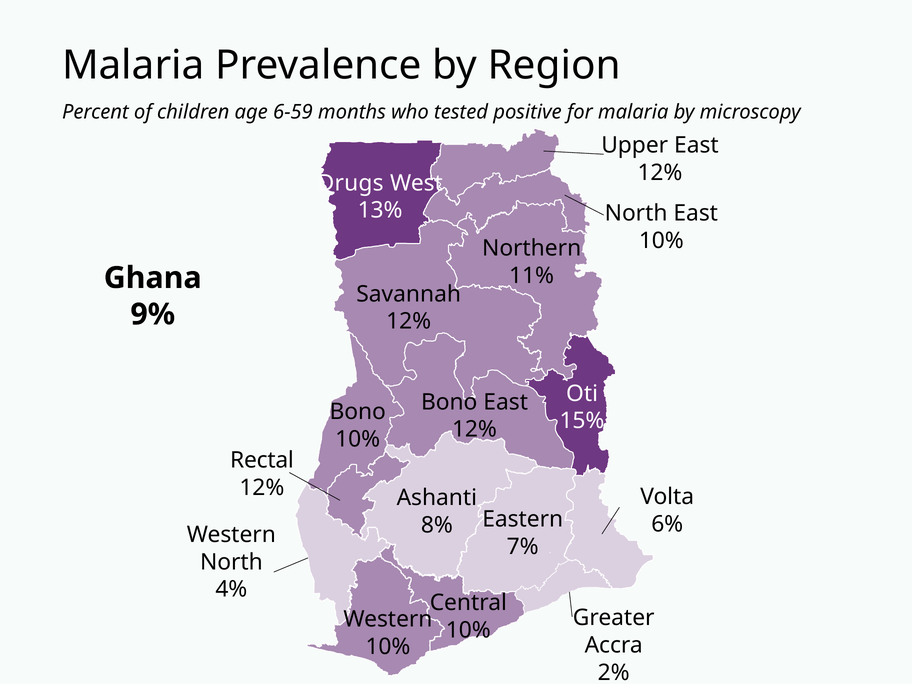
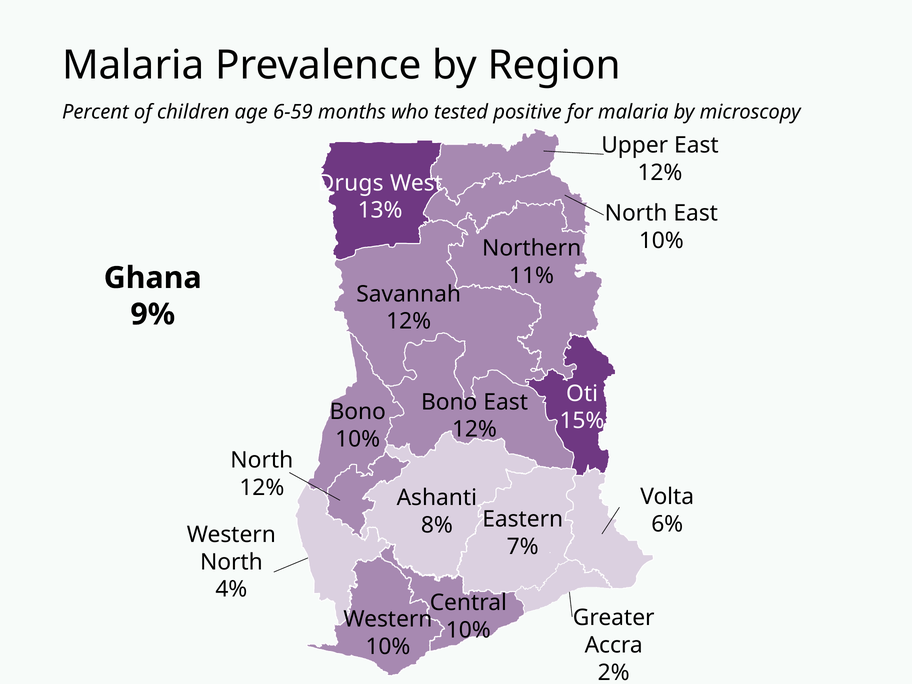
Rectal: Rectal -> North (262, 460)
